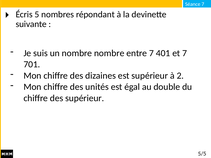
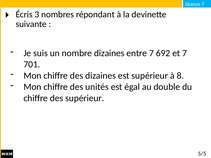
5: 5 -> 3 (37, 14)
nombre nombre: nombre -> dizaines (109, 53)
401: 401 -> 692 (163, 53)
2: 2 -> 8 (180, 76)
